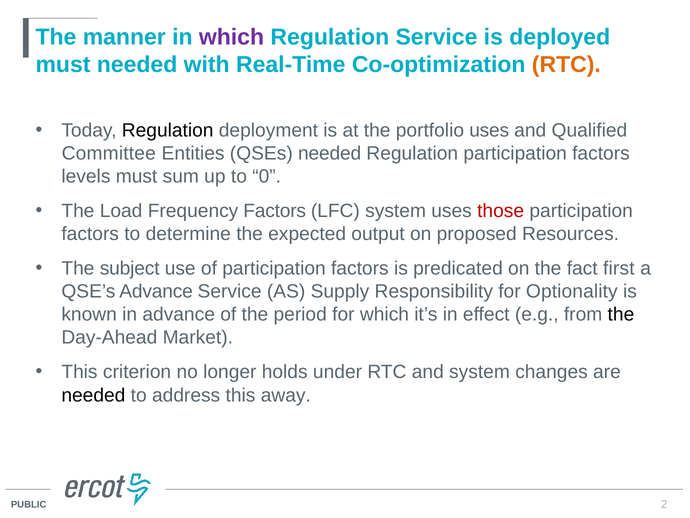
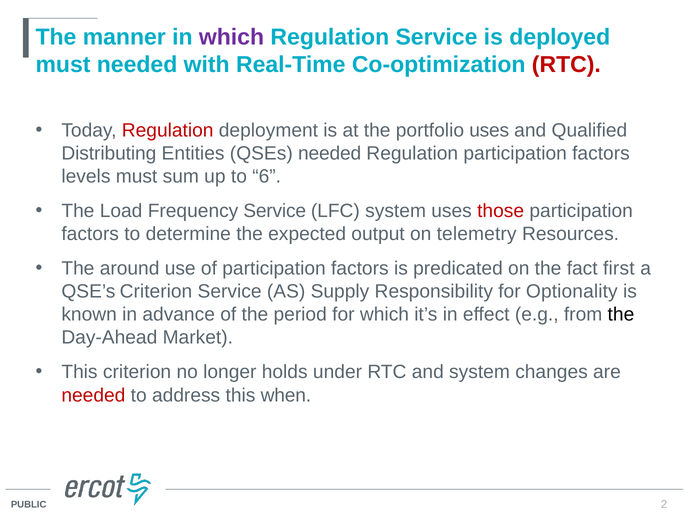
RTC colour: orange -> red (566, 65)
Regulation colour: black -> red (168, 130)
Committee: Committee -> Distributing (109, 153)
0: 0 -> 6 (267, 176)
Frequency Factors: Factors -> Service (275, 211)
proposed: proposed -> telemetry (477, 234)
subject: subject -> around (130, 268)
QSE’s Advance: Advance -> Criterion (156, 291)
needed colour: black -> red (93, 395)
away: away -> when (286, 395)
